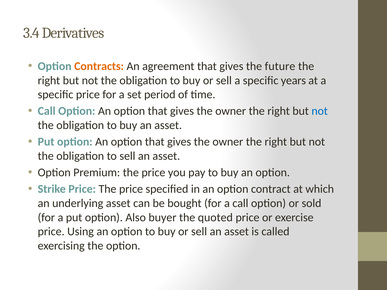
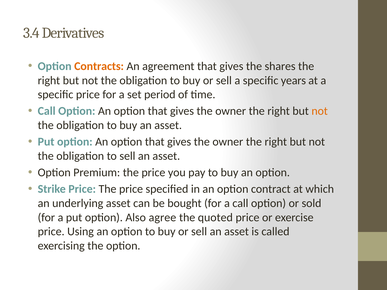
future: future -> shares (280, 66)
not colour: blue -> orange (320, 111)
buyer: buyer -> agree (162, 218)
